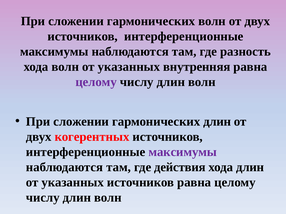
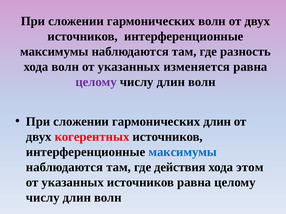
внутренняя: внутренняя -> изменяется (197, 67)
максимумы colour: purple -> blue (183, 152)
хода длин: длин -> этом (250, 167)
